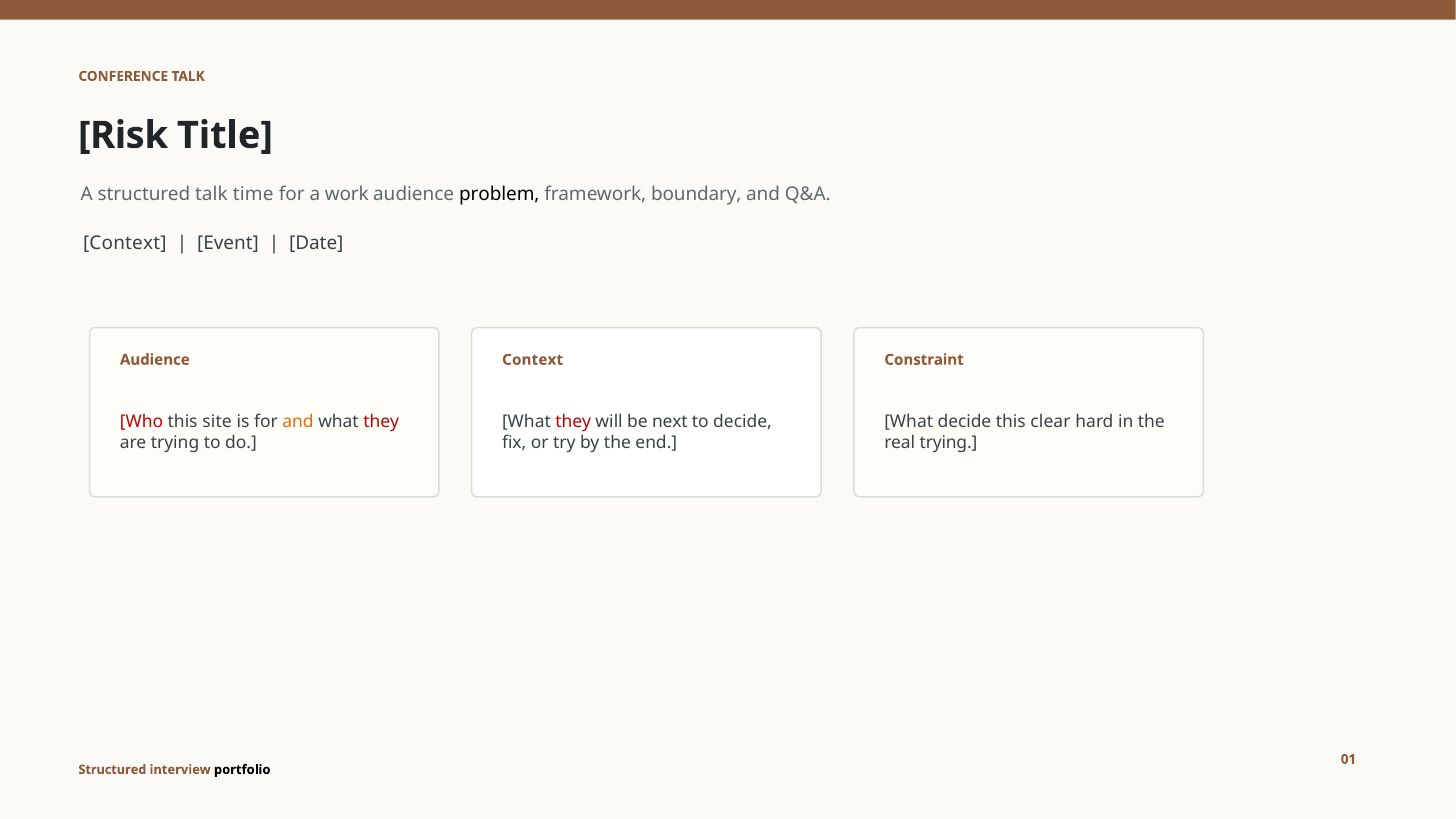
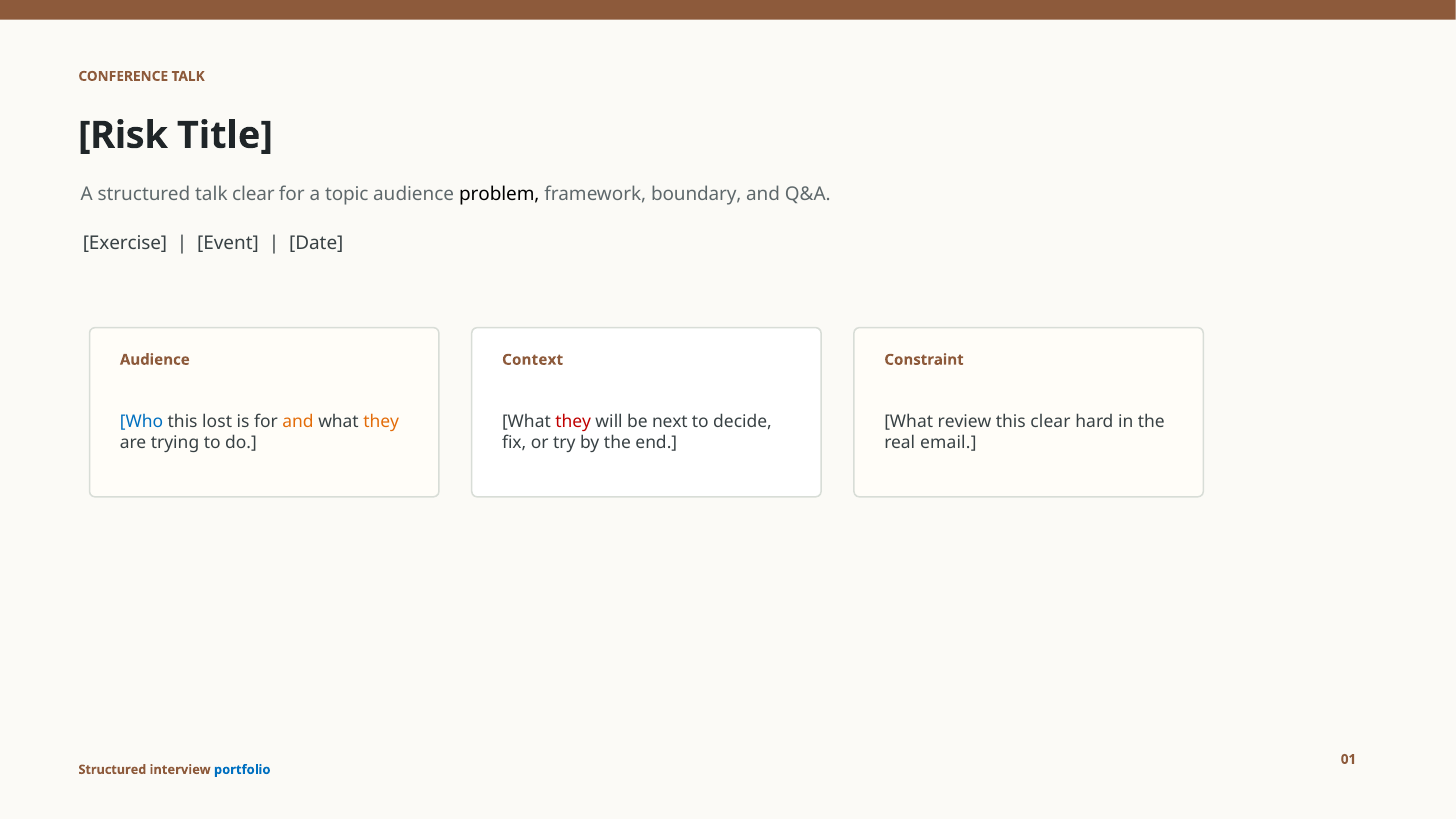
talk time: time -> clear (253, 195)
work: work -> topic (347, 195)
Context: Context -> Exercise (125, 244)
Who colour: red -> blue (142, 421)
site: site -> lost (217, 421)
they colour: red -> orange (381, 421)
What decide: decide -> review (964, 421)
real trying: trying -> email (948, 442)
portfolio colour: black -> blue (242, 770)
